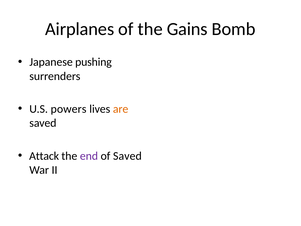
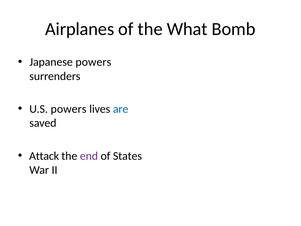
Gains: Gains -> What (187, 29)
Japanese pushing: pushing -> powers (93, 62)
are colour: orange -> blue (121, 109)
of Saved: Saved -> States (127, 156)
